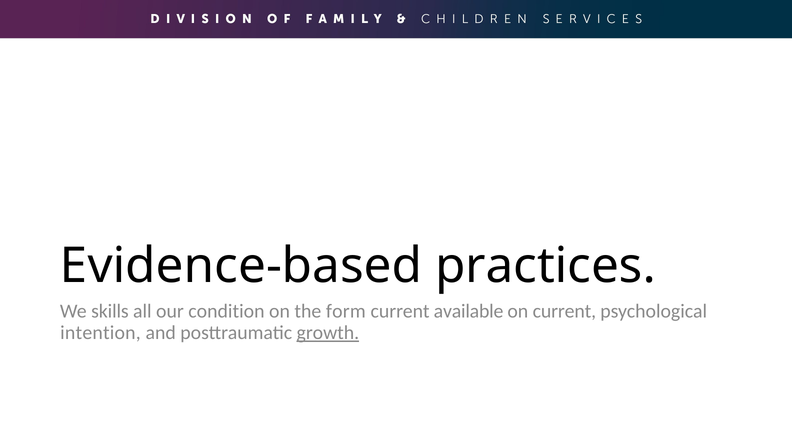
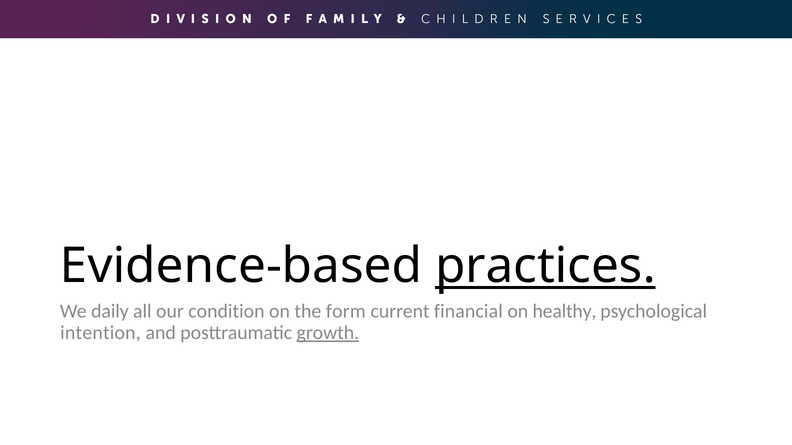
practices underline: none -> present (545, 266)
skills: skills -> daily (110, 312)
available: available -> financial (468, 312)
on current: current -> healthy (564, 312)
